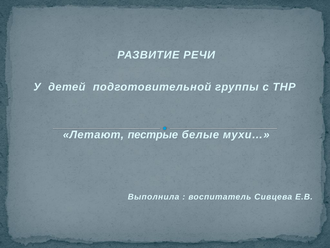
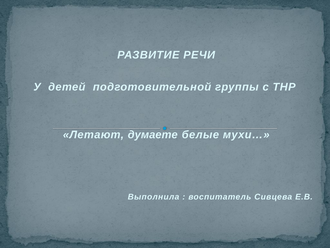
пестрые: пестрые -> думаете (153, 135)
